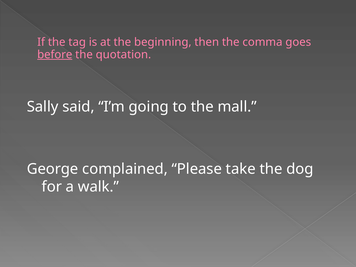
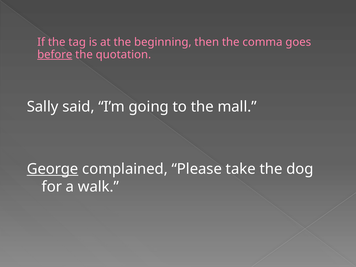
George underline: none -> present (53, 169)
